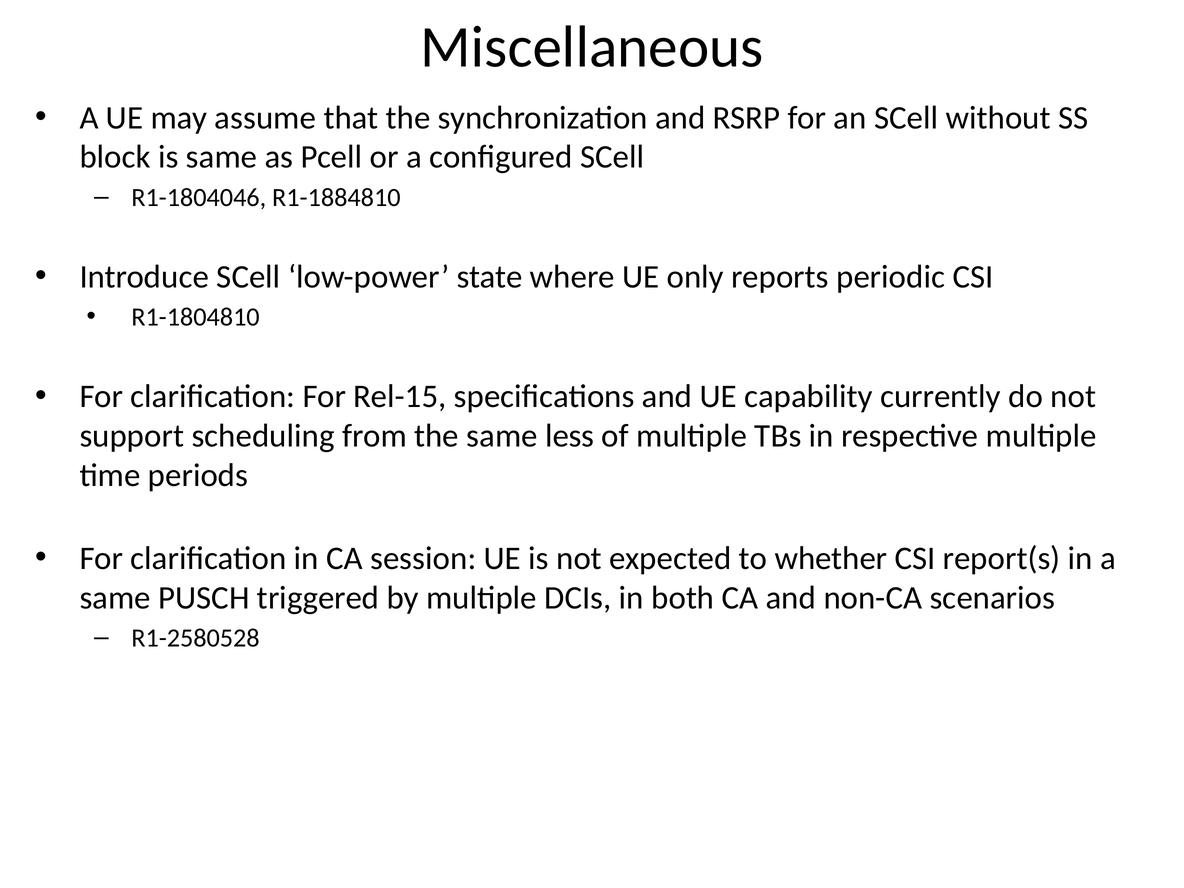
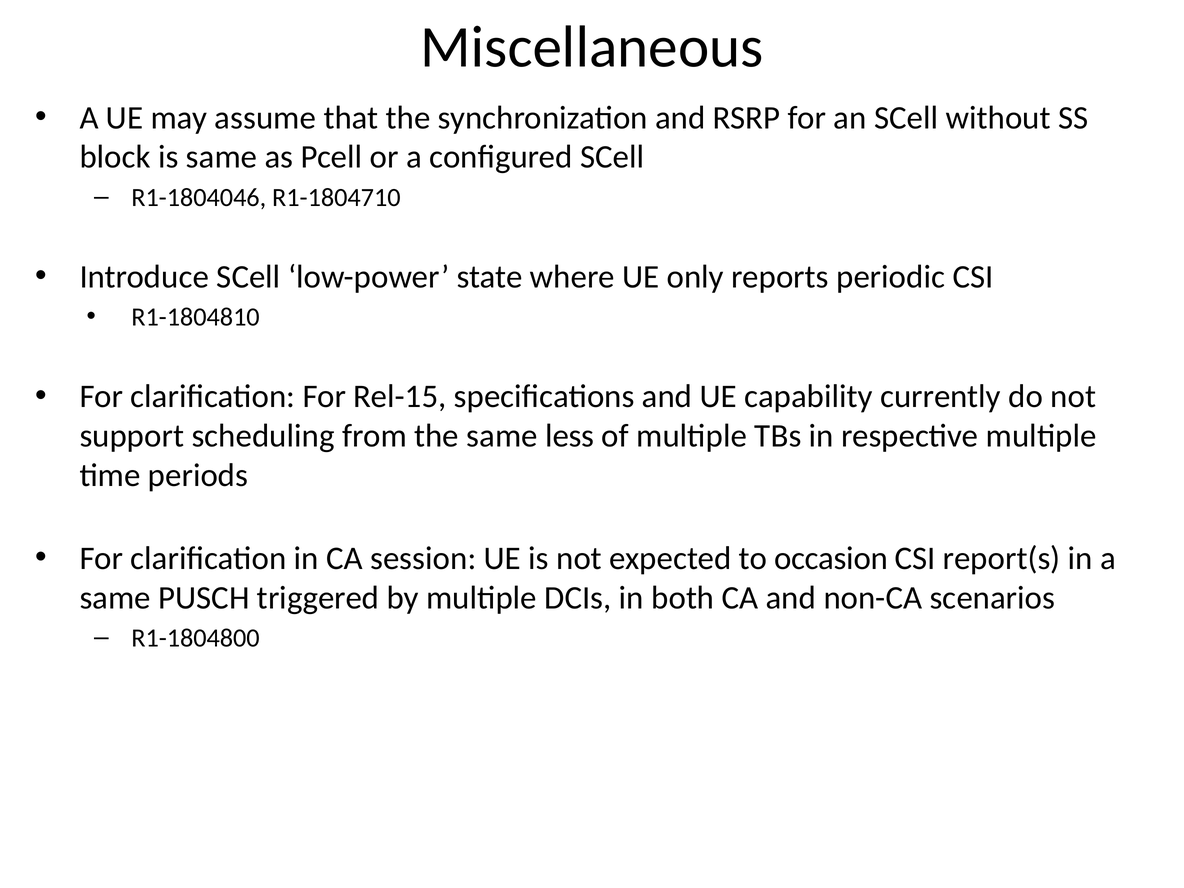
R1-1884810: R1-1884810 -> R1-1804710 (336, 197)
whether: whether -> occasion (831, 558)
R1-2580528: R1-2580528 -> R1-1804800 (195, 638)
